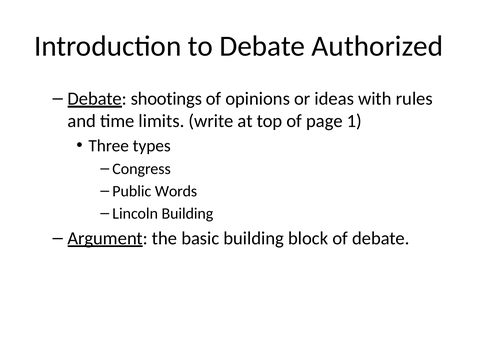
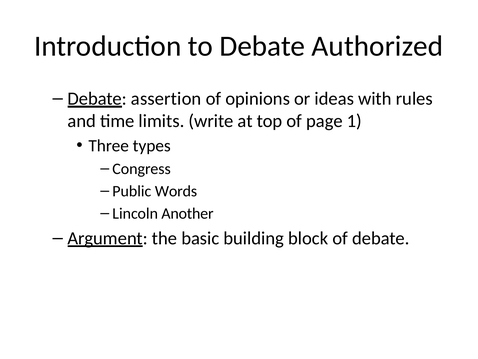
shootings: shootings -> assertion (166, 98)
Lincoln Building: Building -> Another (187, 213)
